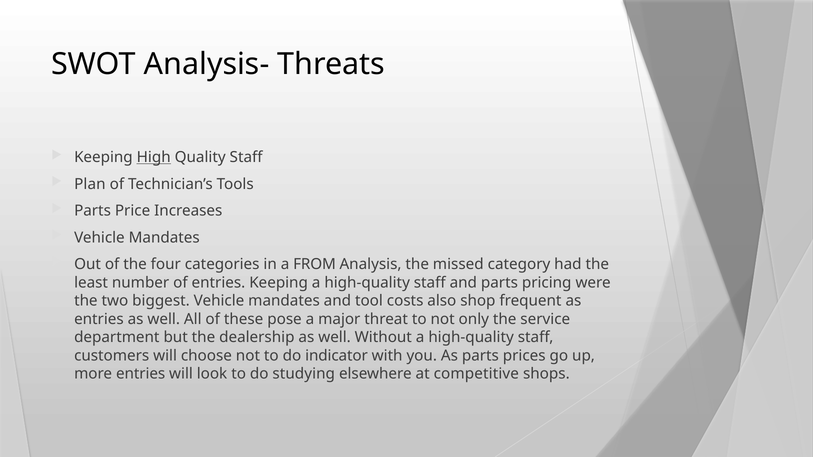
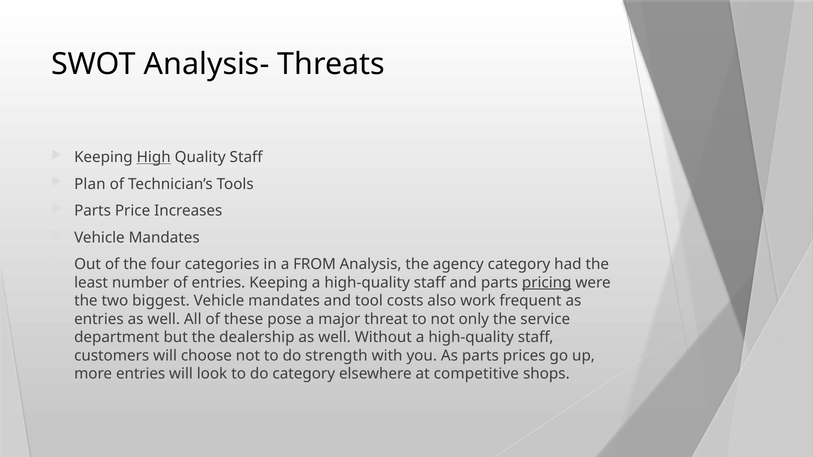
missed: missed -> agency (458, 264)
pricing underline: none -> present (547, 283)
shop: shop -> work (478, 301)
indicator: indicator -> strength (336, 356)
do studying: studying -> category (304, 374)
